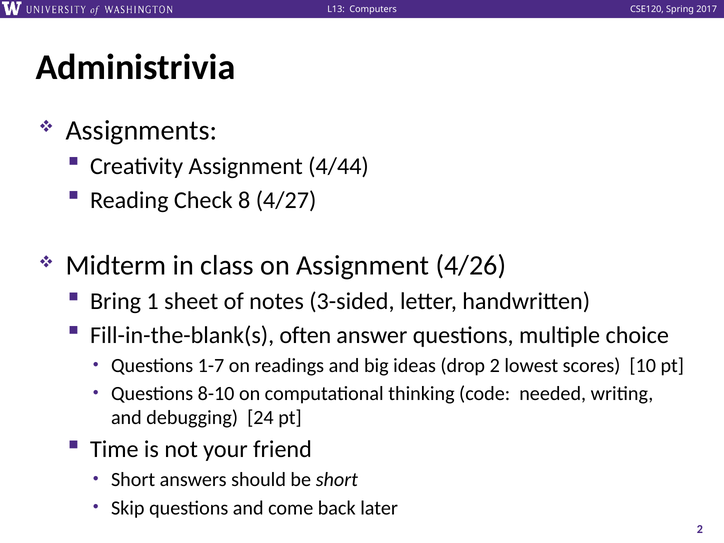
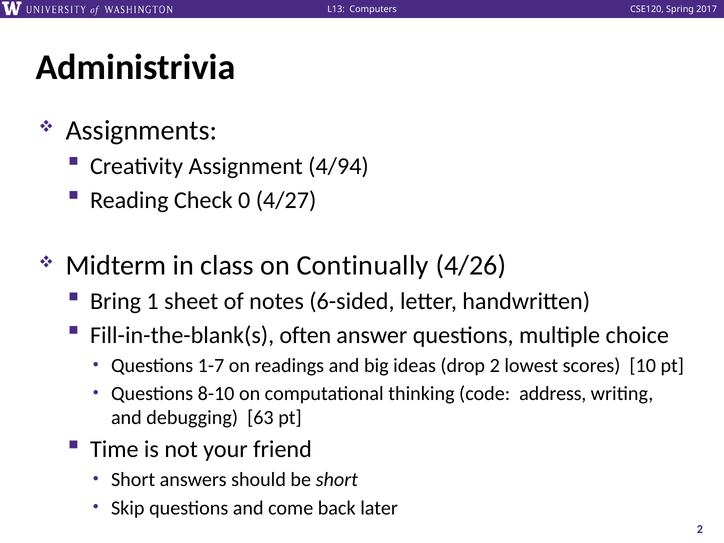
4/44: 4/44 -> 4/94 (339, 166)
8: 8 -> 0 (244, 200)
on Assignment: Assignment -> Continually (363, 266)
3-sided: 3-sided -> 6-sided (352, 301)
needed: needed -> address (553, 394)
24: 24 -> 63 (260, 418)
